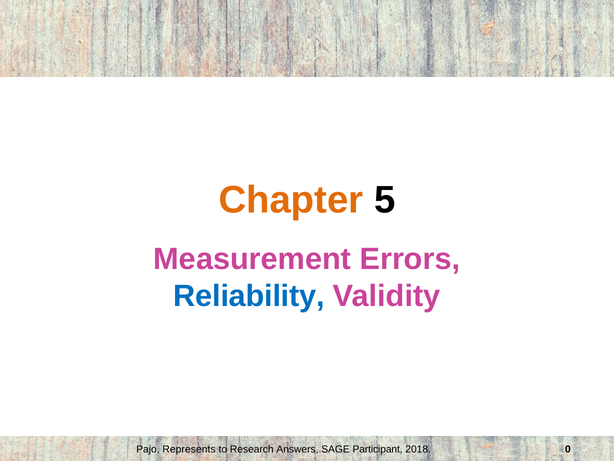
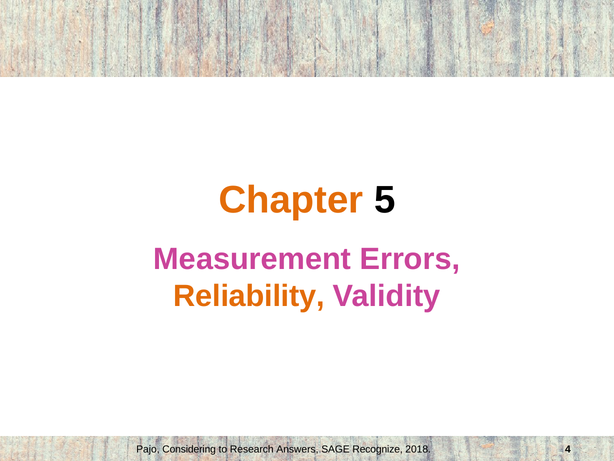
Reliability colour: blue -> orange (249, 296)
Represents: Represents -> Considering (189, 449)
Participant: Participant -> Recognize (378, 449)
0: 0 -> 4 (568, 449)
